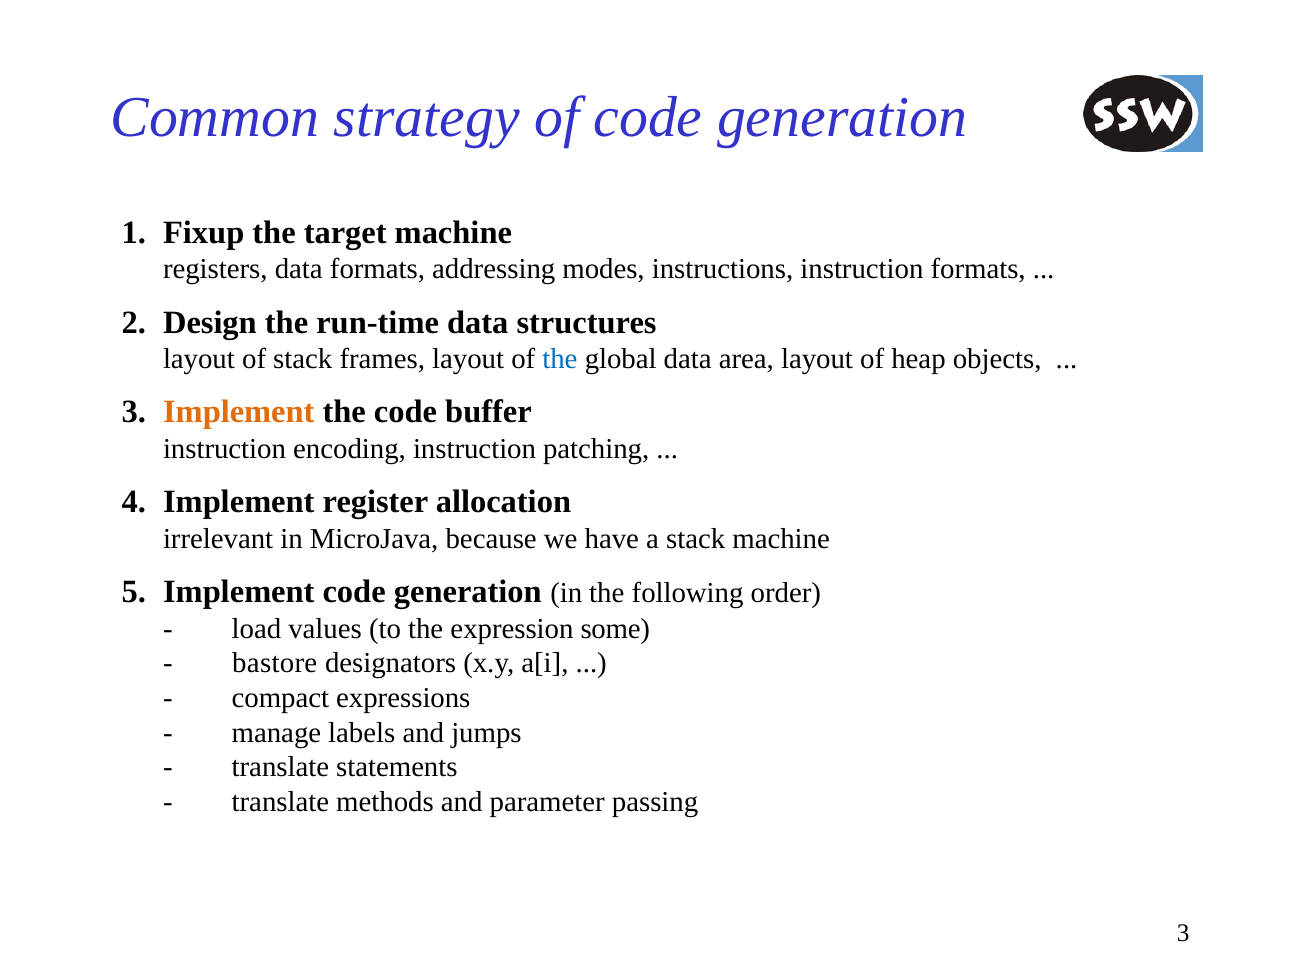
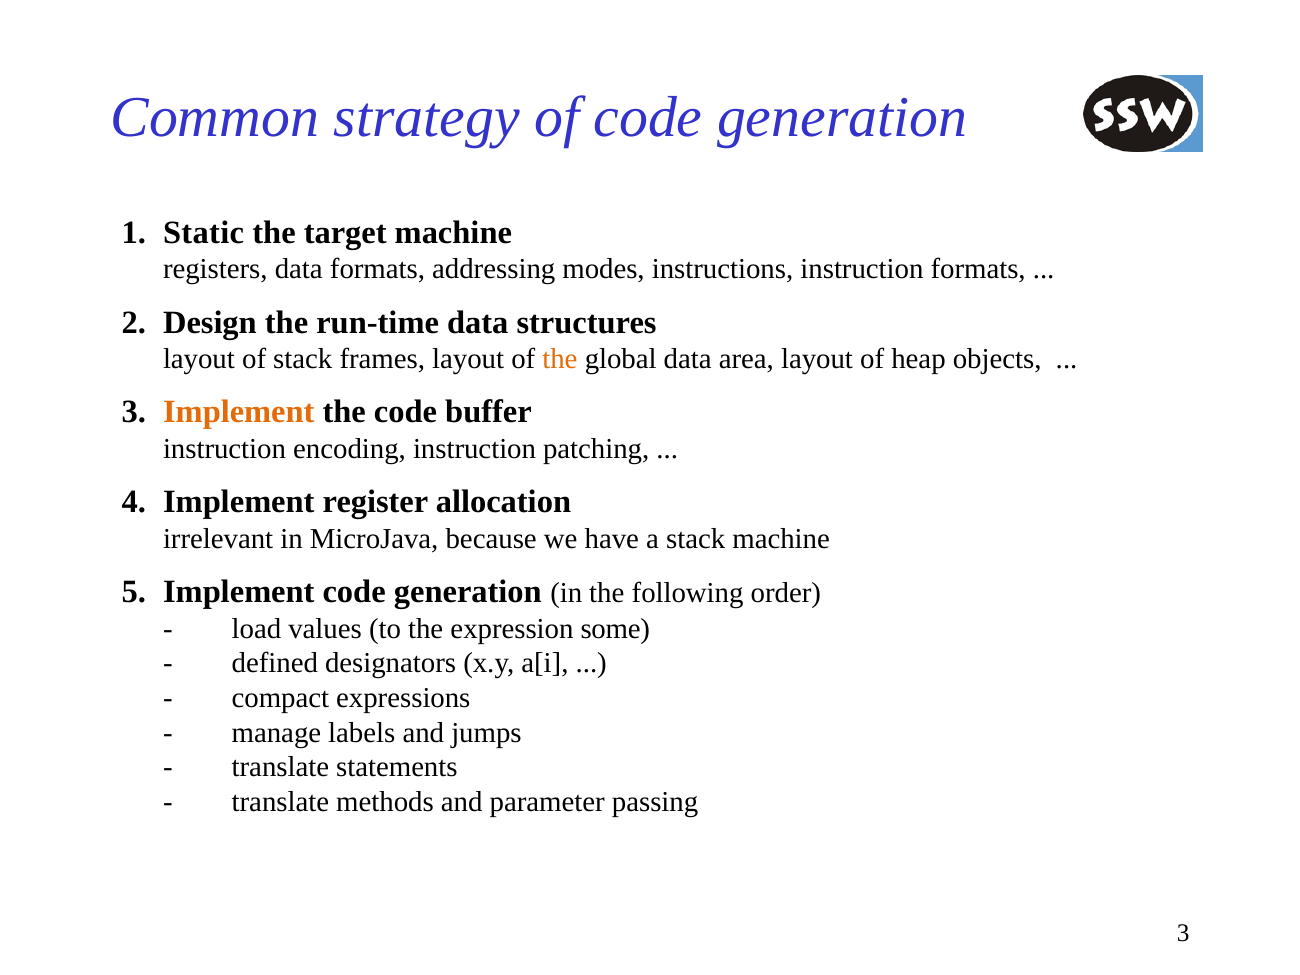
Fixup: Fixup -> Static (204, 232)
the colour: blue -> orange (560, 359)
bastore: bastore -> defined (275, 663)
